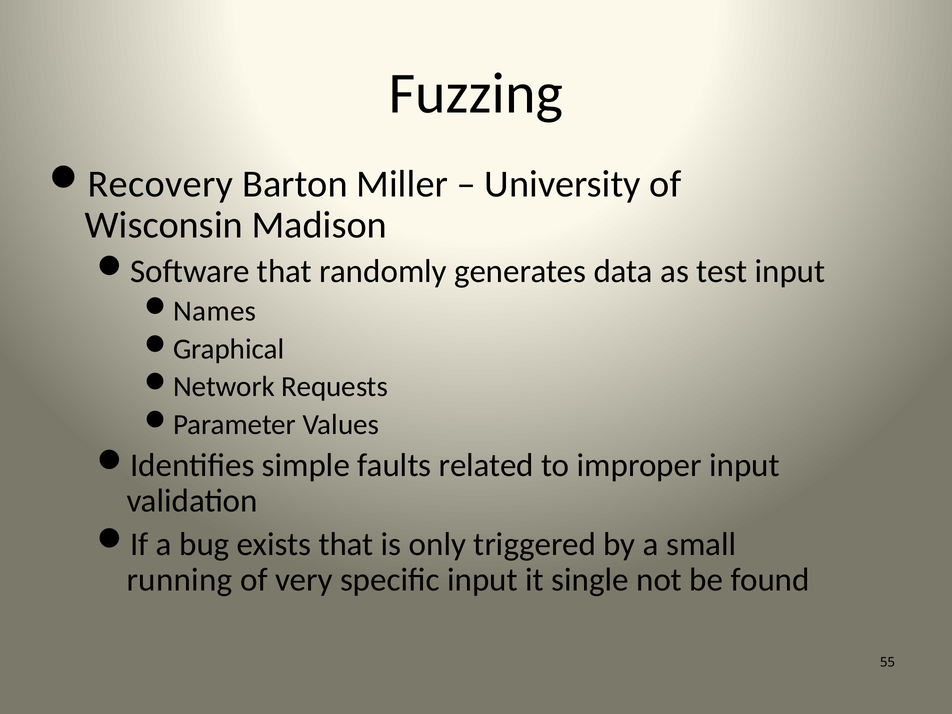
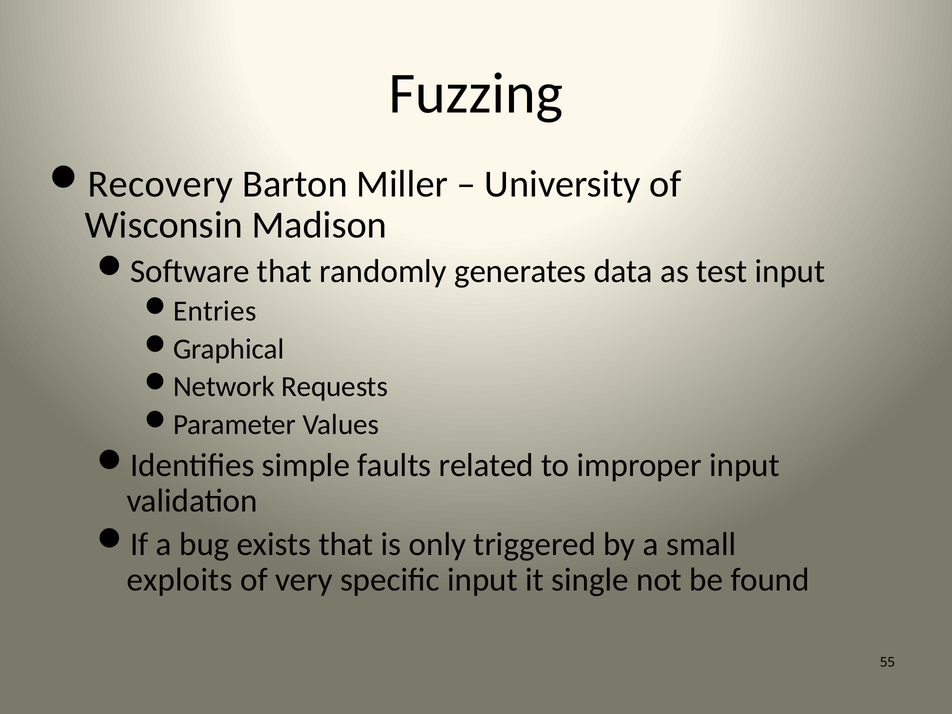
Names: Names -> Entries (215, 311)
running: running -> exploits (180, 580)
